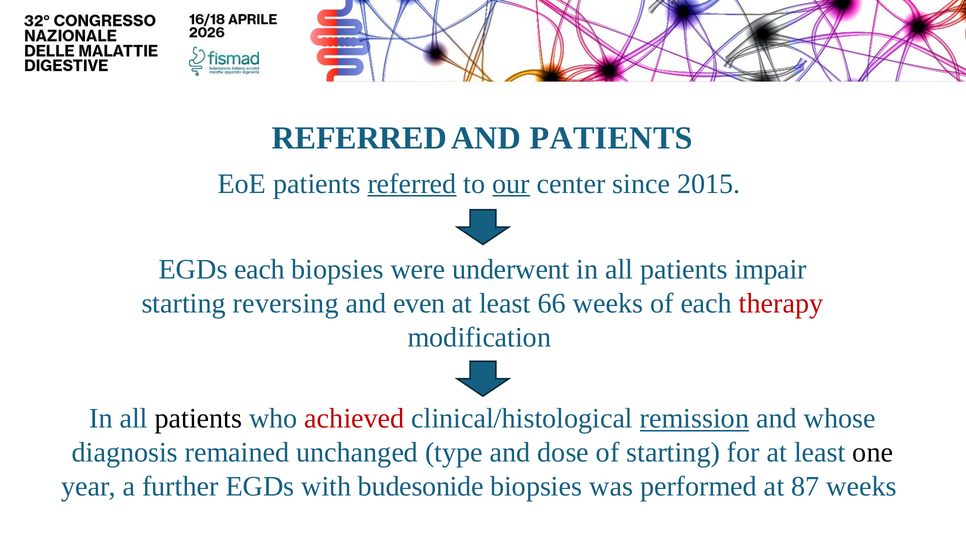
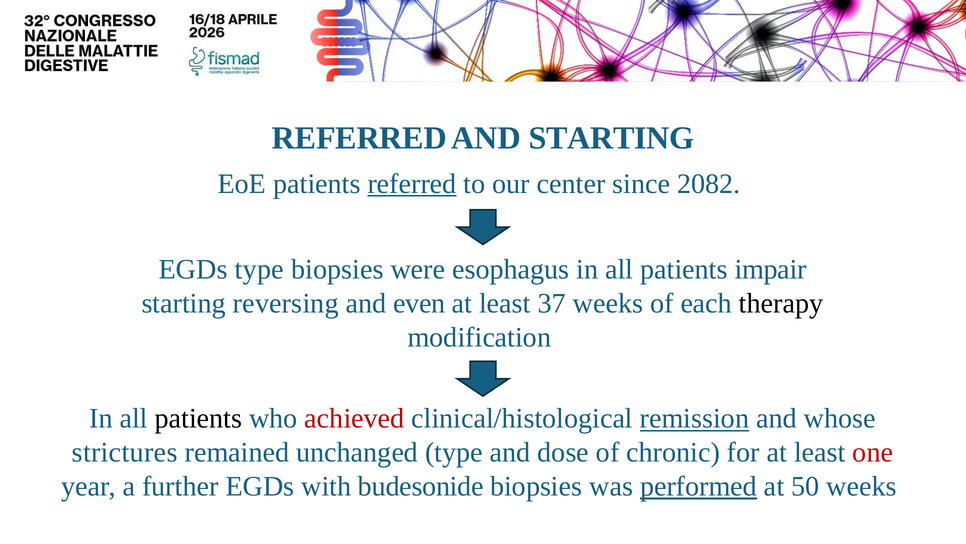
AND PATIENTS: PATIENTS -> STARTING (611, 138)
our underline: present -> none (511, 184)
2015: 2015 -> 2082 (709, 184)
EGDs each: each -> type (259, 269)
underwent: underwent -> esophagus (511, 269)
66: 66 -> 37 (552, 303)
therapy colour: red -> black (781, 303)
diagnosis: diagnosis -> strictures (125, 452)
of starting: starting -> chronic (673, 452)
one colour: black -> red (873, 452)
performed underline: none -> present (699, 486)
87: 87 -> 50 (805, 486)
